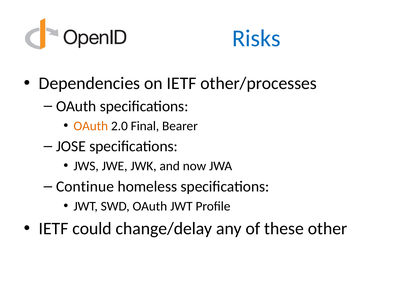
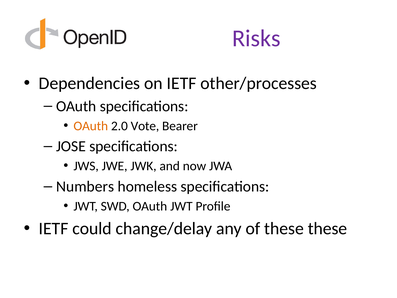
Risks colour: blue -> purple (256, 38)
Final: Final -> Vote (145, 126)
Continue: Continue -> Numbers (85, 186)
these other: other -> these (328, 228)
